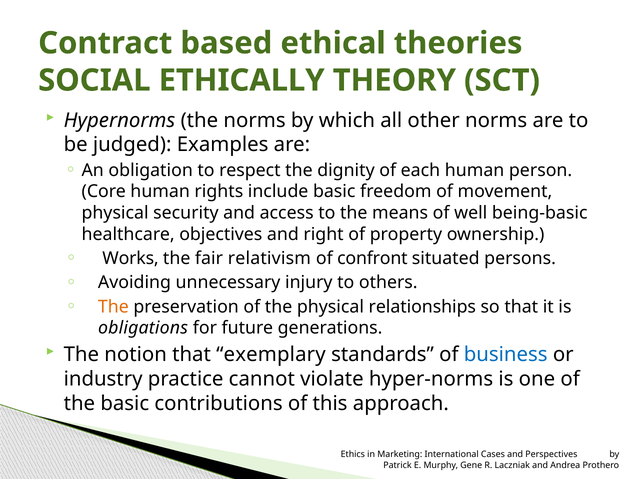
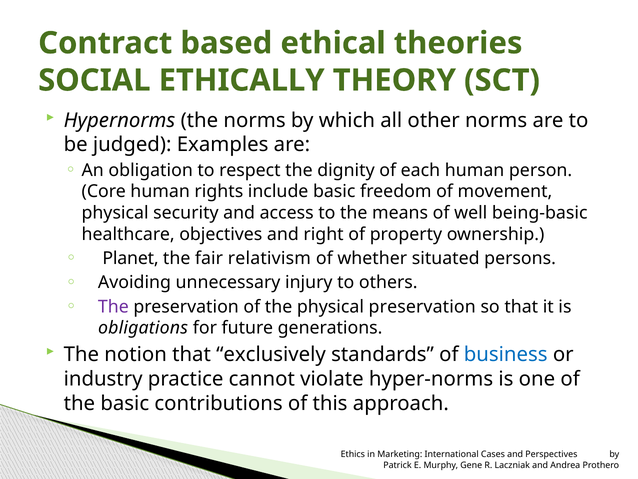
Works: Works -> Planet (131, 258)
confront: confront -> whether (372, 258)
The colour: orange -> purple (113, 306)
physical relationships: relationships -> preservation (422, 306)
exemplary: exemplary -> exclusively (271, 354)
